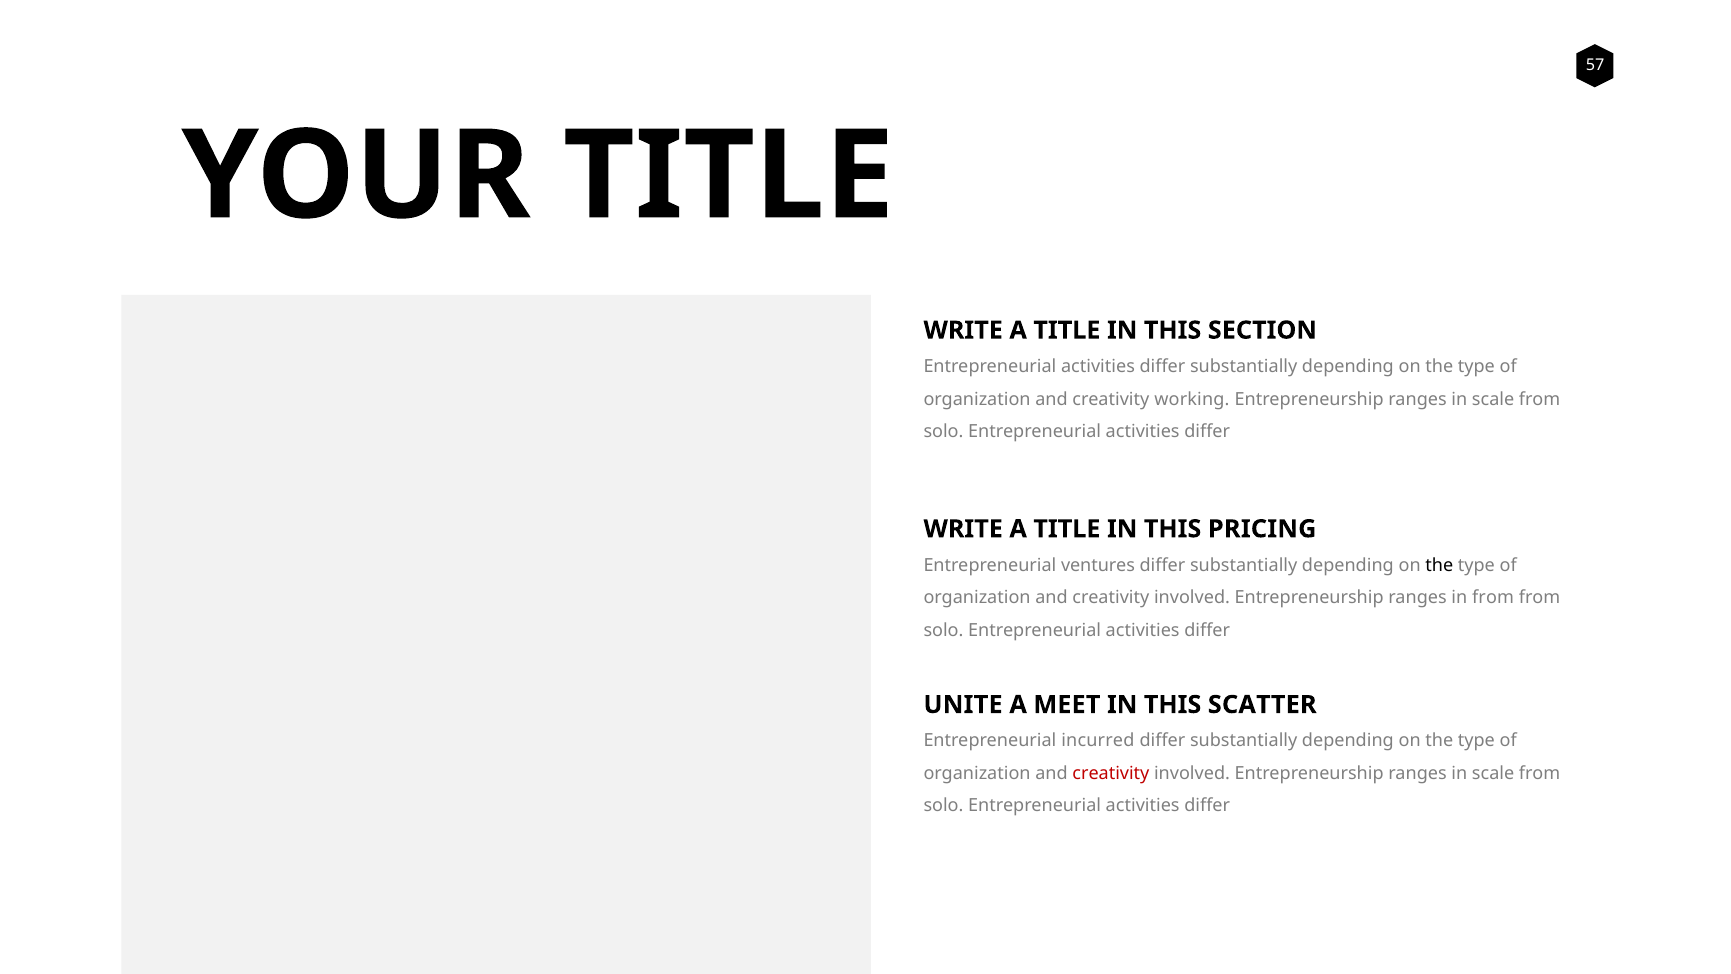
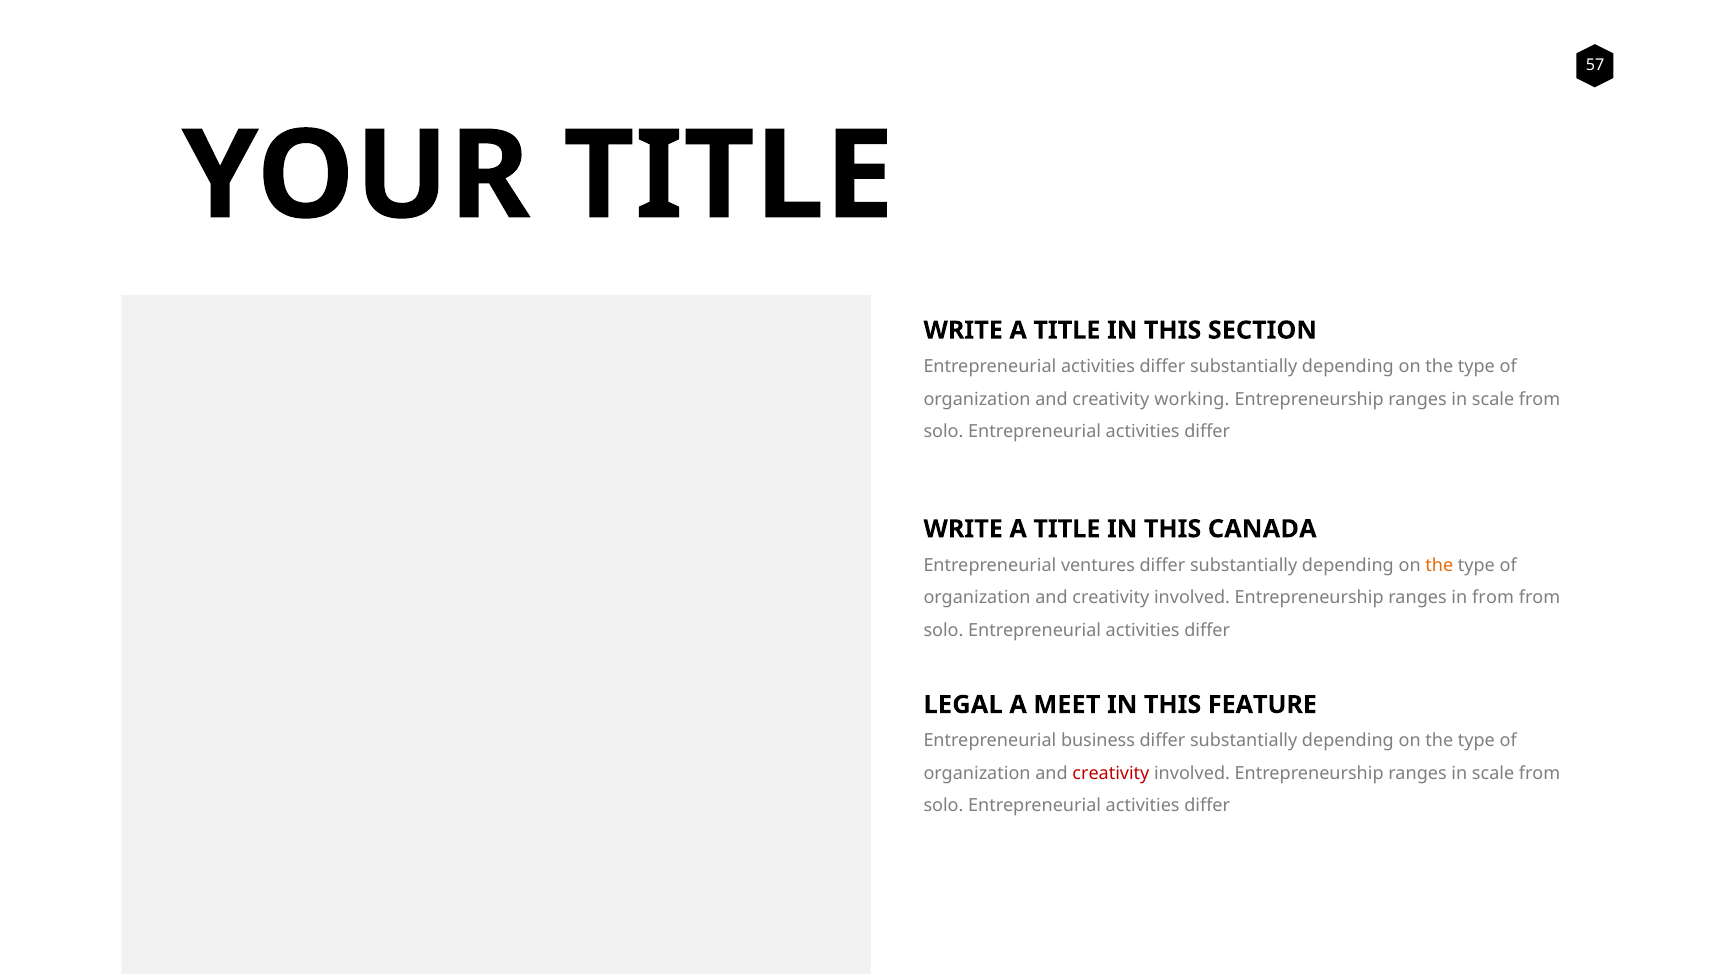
PRICING: PRICING -> CANADA (1262, 529)
the colour: black -> orange (1439, 565)
UNITE: UNITE -> LEGAL (963, 705)
SCATTER: SCATTER -> FEATURE (1262, 705)
incurred: incurred -> business (1098, 741)
